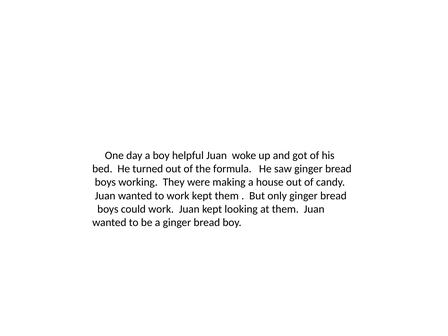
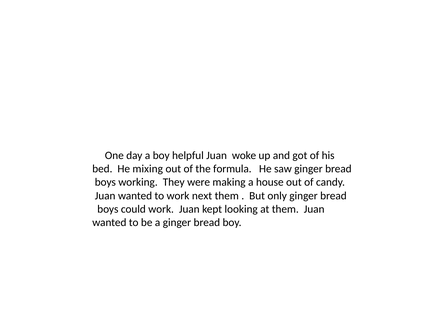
turned: turned -> mixing (148, 169)
work kept: kept -> next (202, 196)
